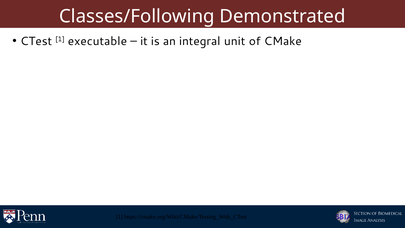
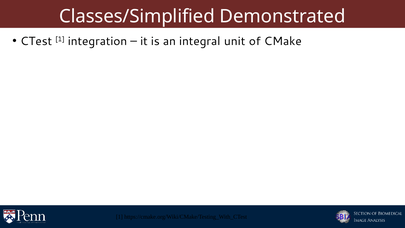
Classes/Following: Classes/Following -> Classes/Simplified (137, 16)
executable: executable -> integration (97, 41)
